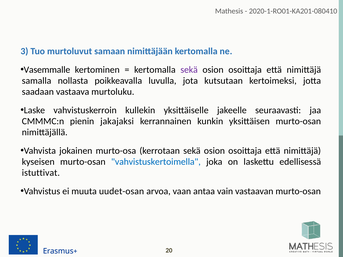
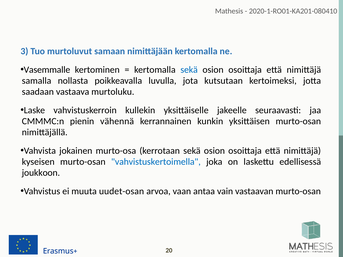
sekä colour: purple -> blue (189, 70)
jakajaksi: jakajaksi -> vähennä (117, 121)
istuttivat: istuttivat -> joukkoon (41, 173)
